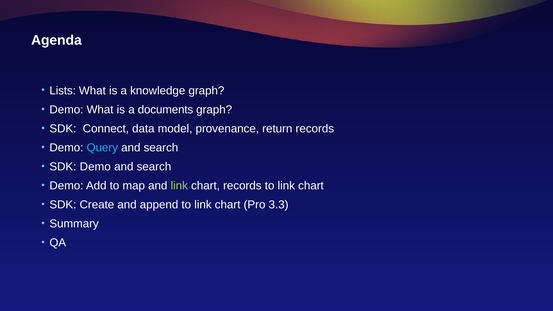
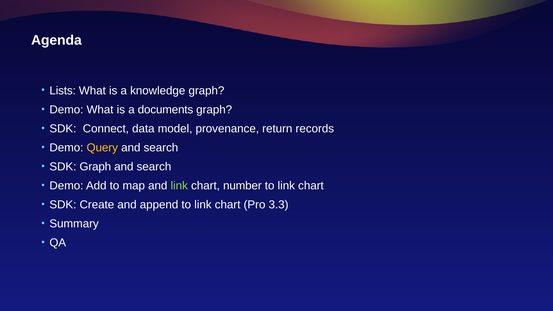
Query colour: light blue -> yellow (102, 148)
SDK Demo: Demo -> Graph (95, 167)
chart records: records -> number (242, 186)
